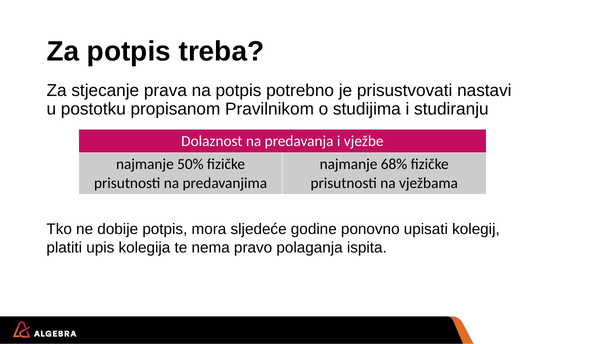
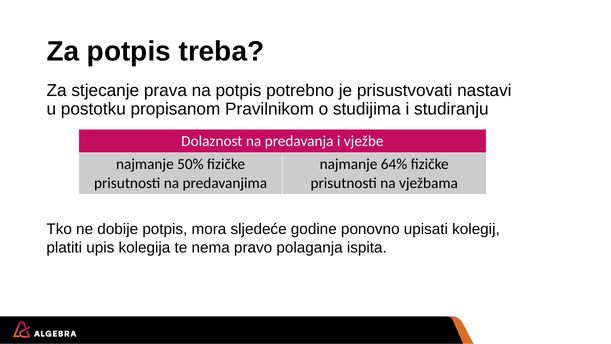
68%: 68% -> 64% (394, 164)
